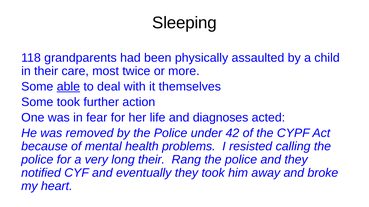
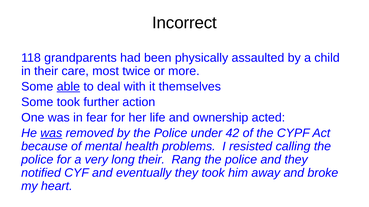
Sleeping: Sleeping -> Incorrect (185, 23)
diagnoses: diagnoses -> ownership (221, 118)
was underline: none -> present (51, 133)
